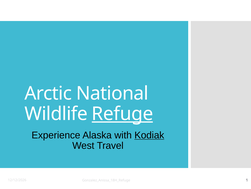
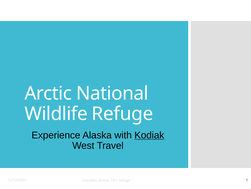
Refuge underline: present -> none (122, 113)
